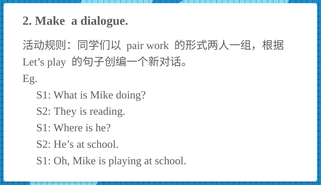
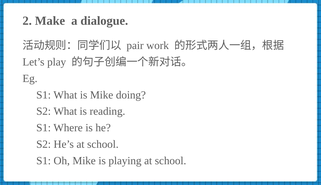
S2 They: They -> What (65, 111)
